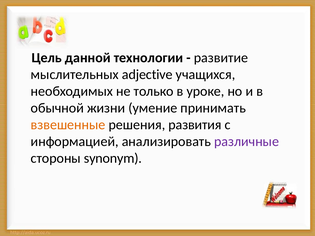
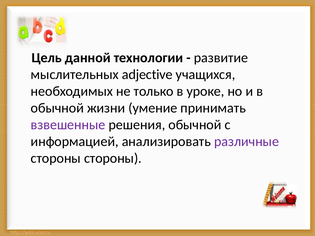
взвешенные colour: orange -> purple (68, 125)
решения развития: развития -> обычной (195, 125)
стороны synonym: synonym -> стороны (113, 159)
